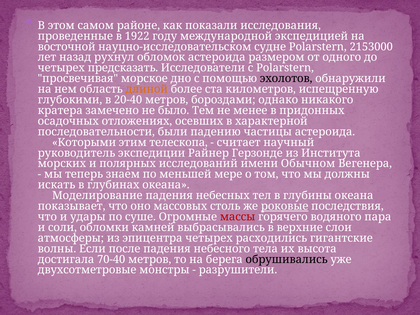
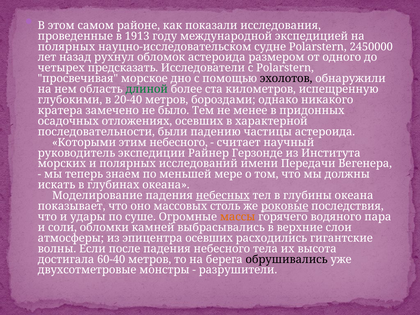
1922: 1922 -> 1913 (137, 36)
восточной: восточной -> полярных (67, 47)
2153000: 2153000 -> 2450000 (371, 47)
длиной colour: orange -> green (147, 89)
этим телескопа: телескопа -> небесного (179, 142)
Обычном: Обычном -> Передачи (308, 164)
небесных underline: none -> present (223, 196)
массы colour: red -> orange (238, 217)
эпицентра четырех: четырех -> осевших (209, 238)
70-40: 70-40 -> 60-40 (111, 259)
